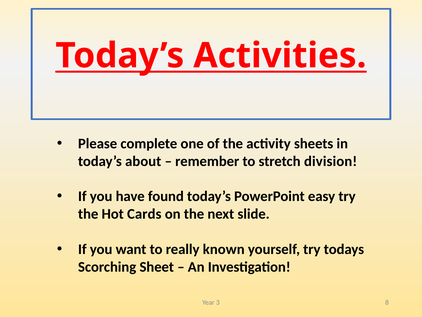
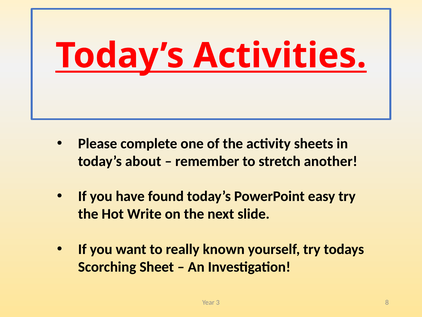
division: division -> another (331, 161)
Cards: Cards -> Write (144, 214)
